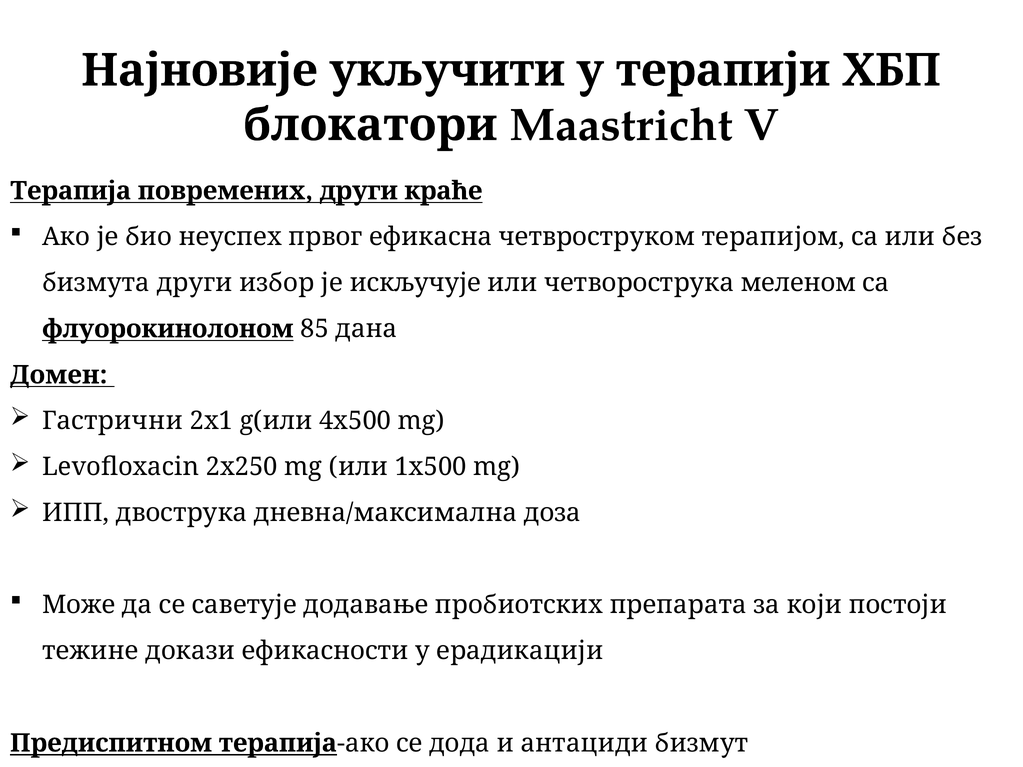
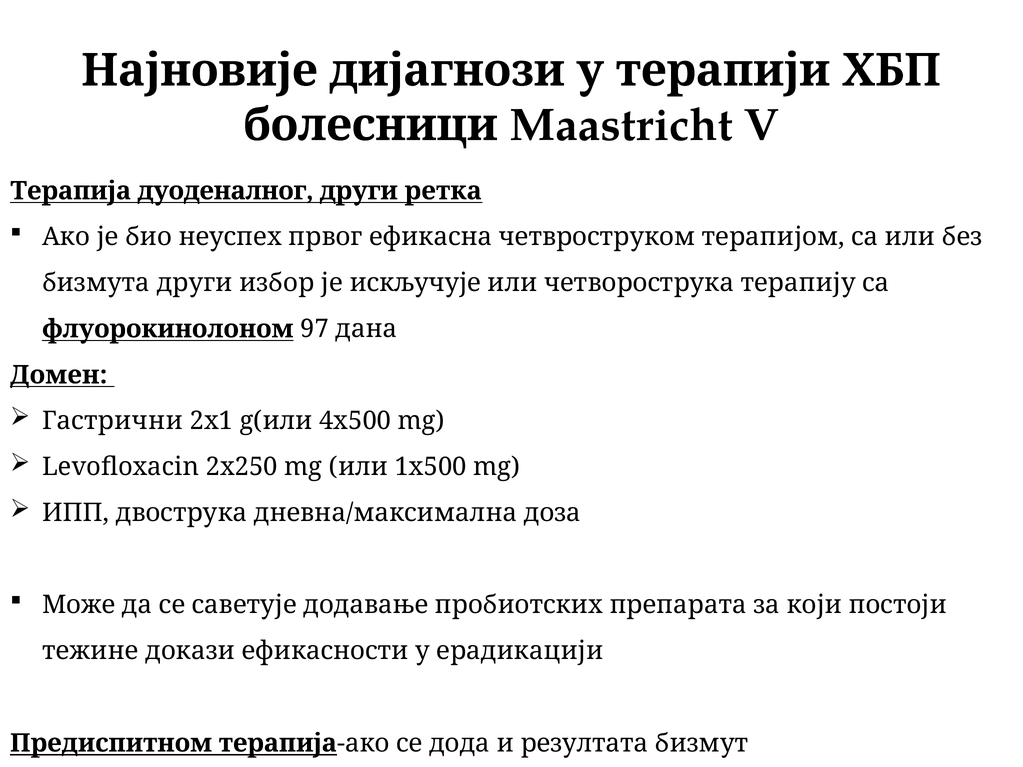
укључити: укључити -> дијагнози (447, 71)
блокатори: блокатори -> болесници (371, 125)
повремених: повремених -> дуоденалног (226, 191)
краће: краће -> ретка (443, 191)
меленом: меленом -> терапију (798, 283)
85: 85 -> 97 (315, 329)
антациди: антациди -> резултата (584, 743)
